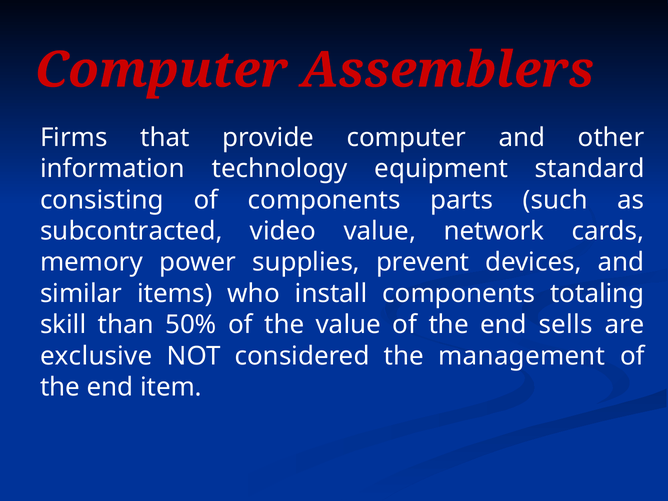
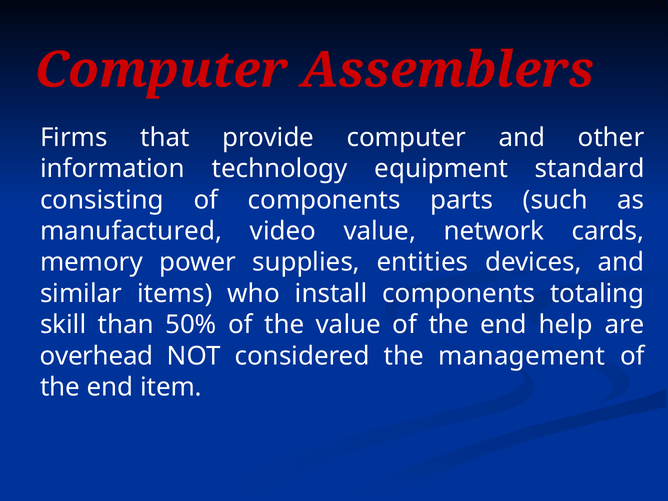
subcontracted: subcontracted -> manufactured (131, 231)
prevent: prevent -> entities (422, 262)
sells: sells -> help (566, 325)
exclusive: exclusive -> overhead (96, 356)
